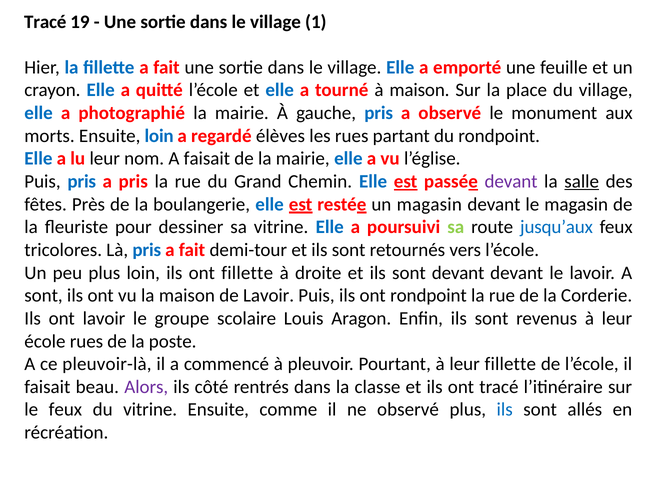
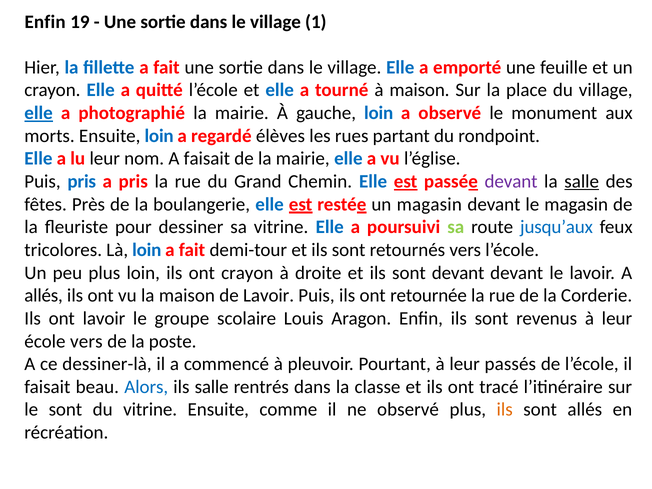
Tracé: Tracé -> Enfin (45, 22)
elle underline: none -> present (39, 113)
gauche pris: pris -> loin (379, 113)
Là pris: pris -> loin (147, 250)
ont fillette: fillette -> crayon (247, 273)
sont: sont -> allés (44, 296)
ont rondpoint: rondpoint -> retournée (429, 296)
école rues: rues -> vers (86, 341)
pleuvoir-là: pleuvoir-là -> dessiner-là (107, 364)
leur fillette: fillette -> passés (510, 364)
Alors colour: purple -> blue (146, 387)
ils côté: côté -> salle (212, 387)
le feux: feux -> sont (65, 410)
ils colour: blue -> orange (505, 410)
